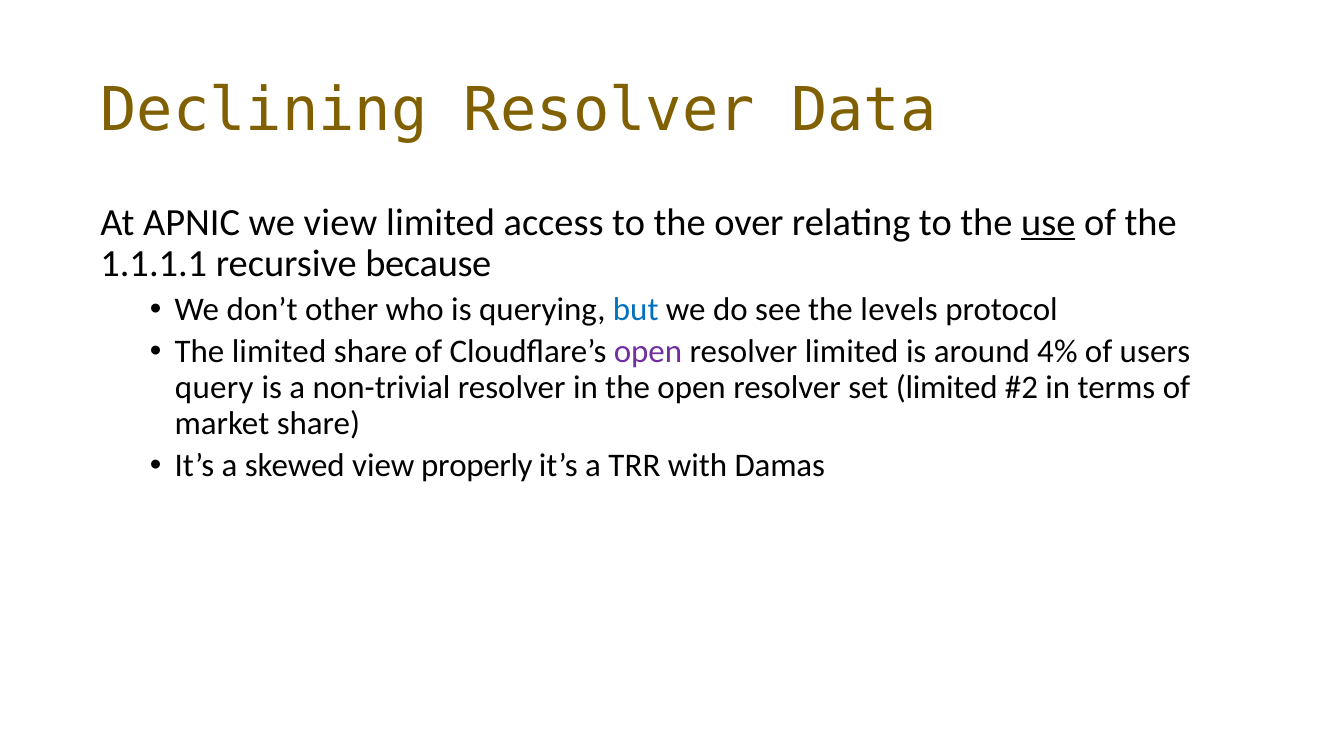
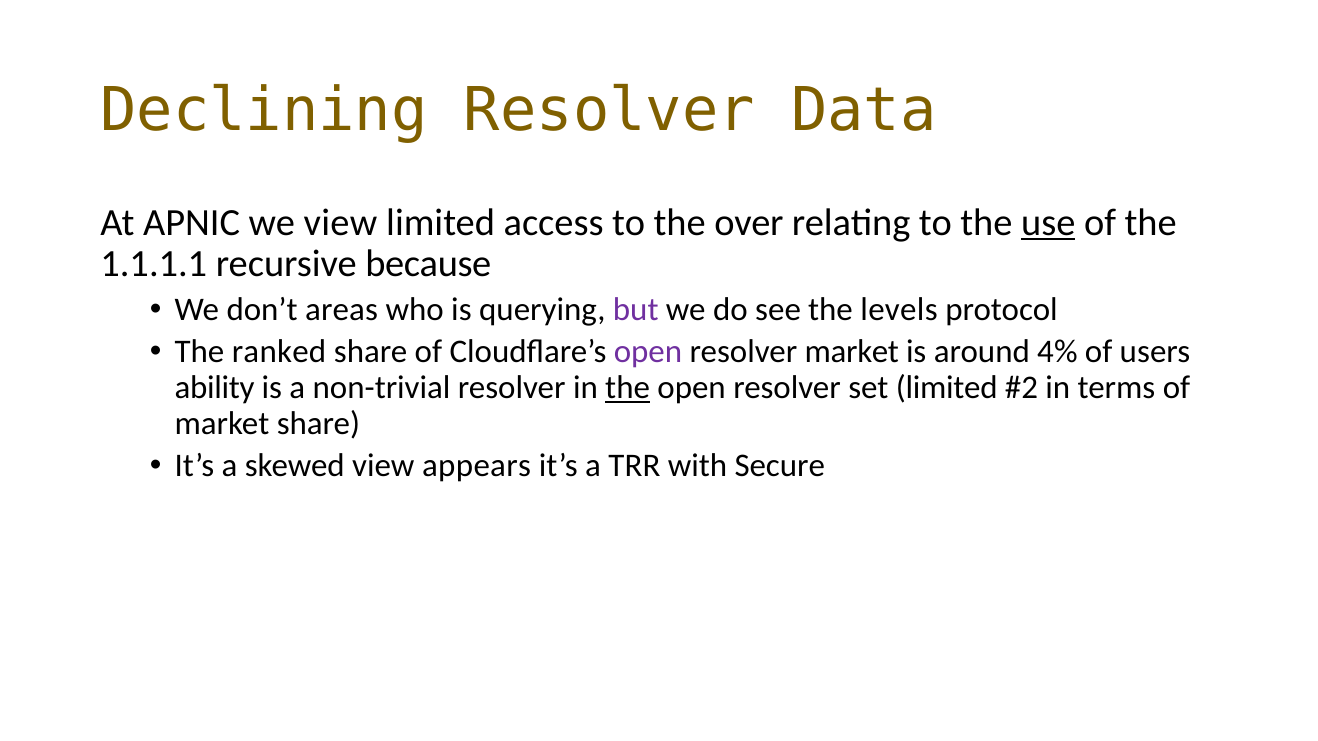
other: other -> areas (342, 310)
but colour: blue -> purple (636, 310)
The limited: limited -> ranked (279, 352)
resolver limited: limited -> market (852, 352)
query: query -> ability (215, 388)
the underline: none -> present (628, 388)
properly: properly -> appears (477, 466)
Damas: Damas -> Secure (780, 466)
